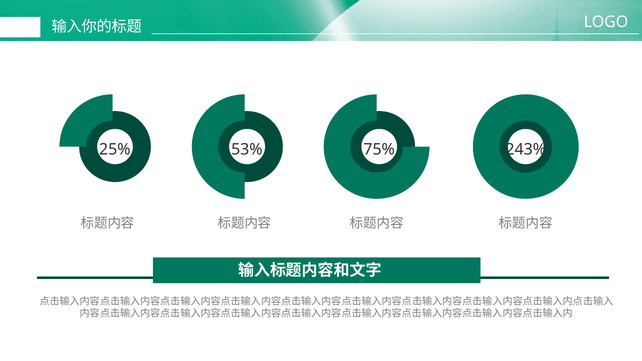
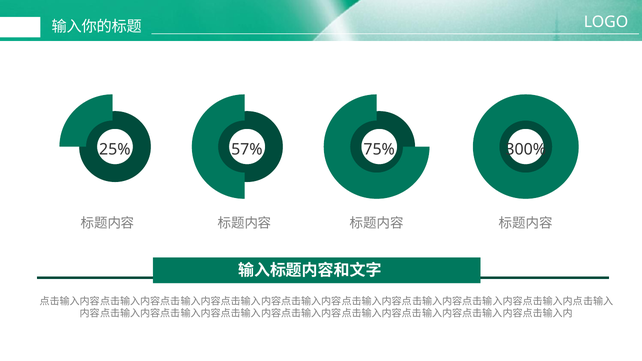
53%: 53% -> 57% (247, 149)
243%: 243% -> 300% (526, 149)
